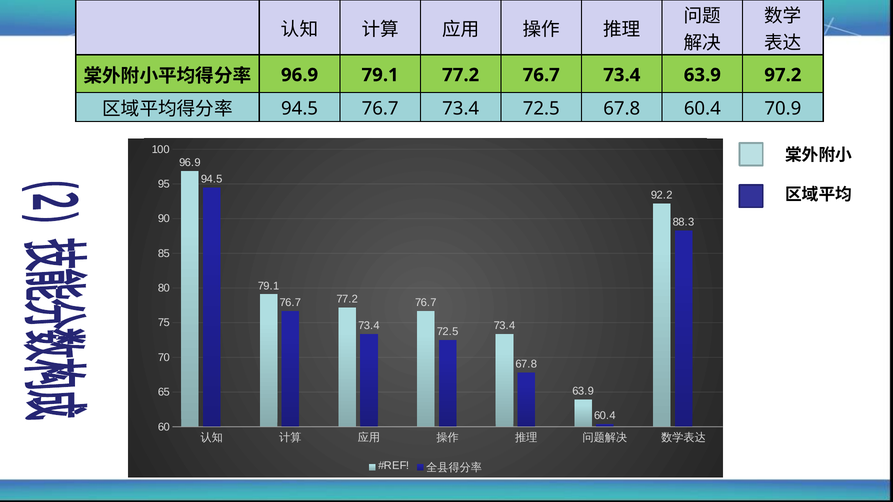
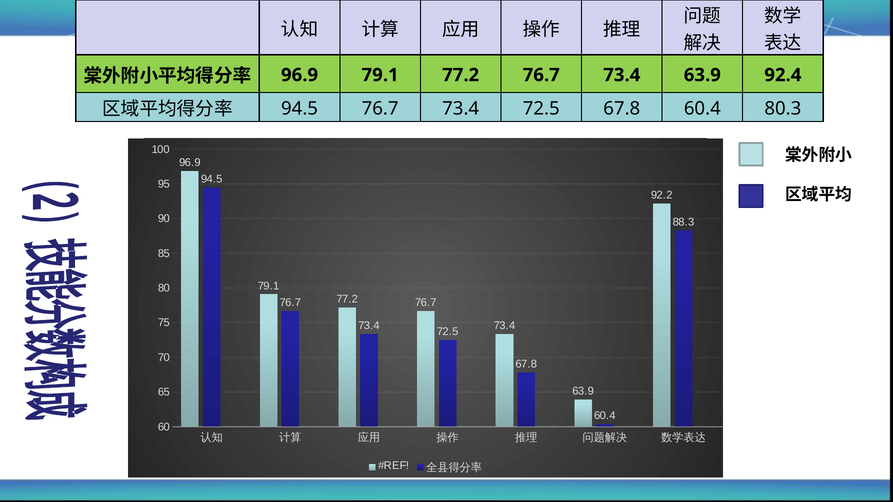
97.2: 97.2 -> 92.4 (783, 75)
70.9: 70.9 -> 80.3 (783, 109)
